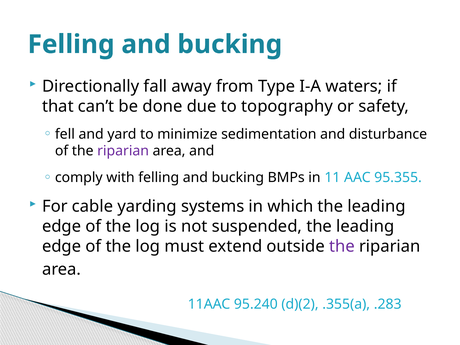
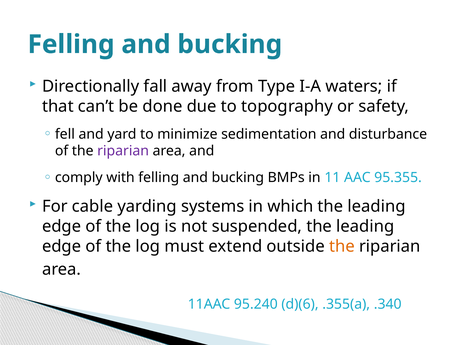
the colour: purple -> orange (342, 246)
d)(2: d)(2 -> d)(6 (300, 304)
.283: .283 -> .340 (388, 304)
